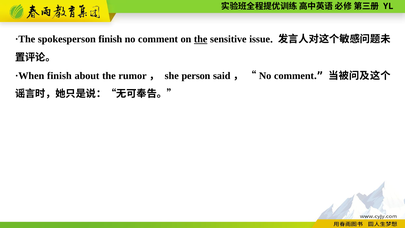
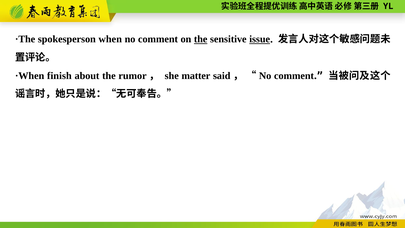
spokesperson finish: finish -> when (110, 39)
issue underline: none -> present (260, 39)
person: person -> matter (196, 76)
